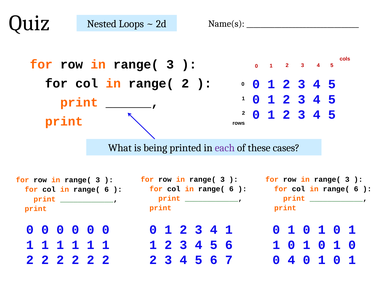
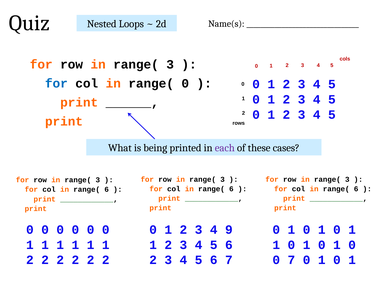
for colour: black -> blue (56, 83)
range( 2: 2 -> 0 (185, 83)
4 1: 1 -> 9 (229, 229)
0 4: 4 -> 7 (291, 259)
